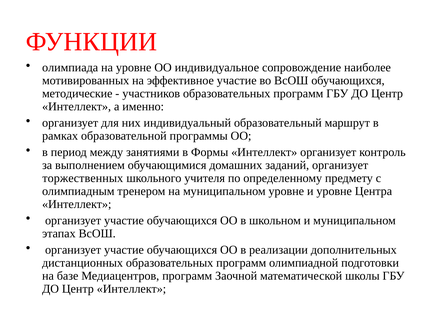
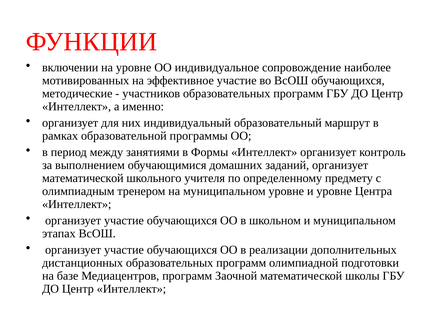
олимпиада: олимпиада -> включении (70, 68)
торжественных: торжественных -> математической (83, 178)
